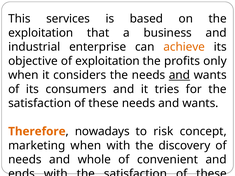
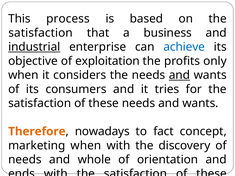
services: services -> process (68, 19)
exploitation: exploitation -> satisfaction (41, 33)
industrial underline: none -> present (34, 47)
achieve colour: orange -> blue (184, 47)
risk: risk -> fact (163, 132)
convenient: convenient -> orientation (168, 160)
